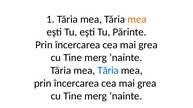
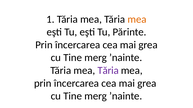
Tăria colour: blue -> purple (108, 71)
